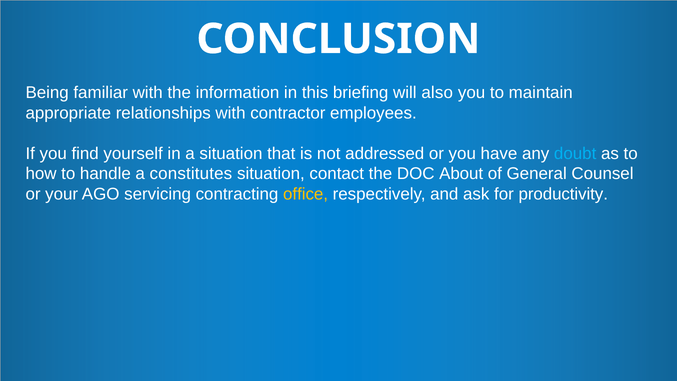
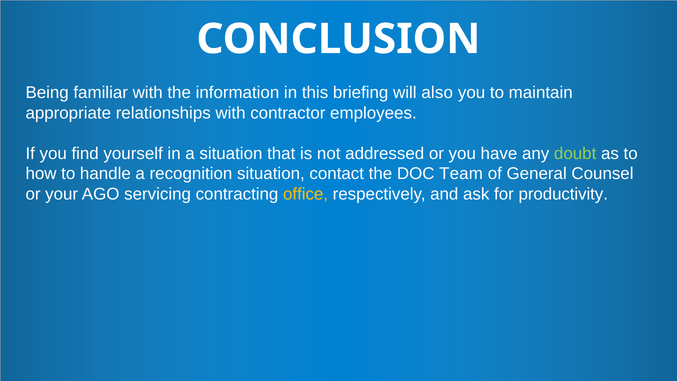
doubt colour: light blue -> light green (575, 153)
constitutes: constitutes -> recognition (191, 174)
About: About -> Team (461, 174)
